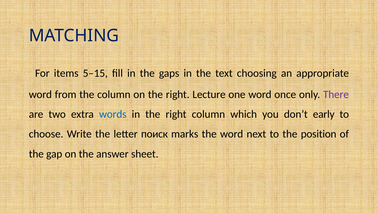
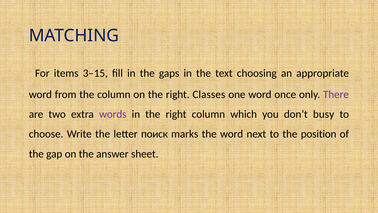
5–15: 5–15 -> 3–15 (95, 73)
Lecture: Lecture -> Classes (209, 94)
words colour: blue -> purple (113, 114)
early: early -> busy (324, 114)
